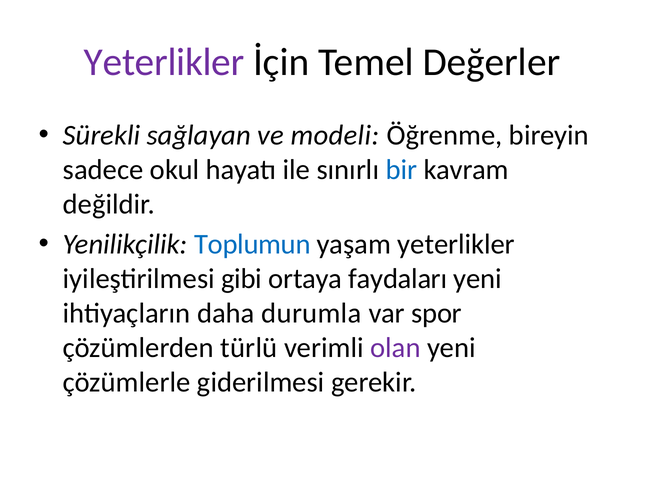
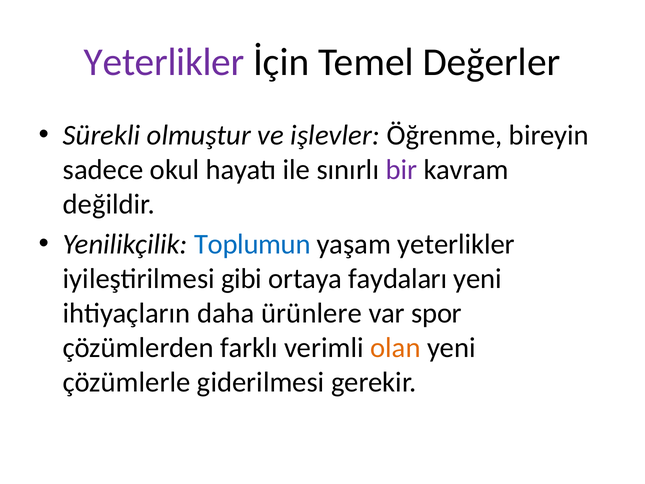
sağlayan: sağlayan -> olmuştur (199, 135)
modeli: modeli -> işlevler (335, 135)
bir colour: blue -> purple (401, 170)
durumla: durumla -> ürünlere (312, 313)
türlü: türlü -> farklı (249, 347)
olan colour: purple -> orange (396, 347)
